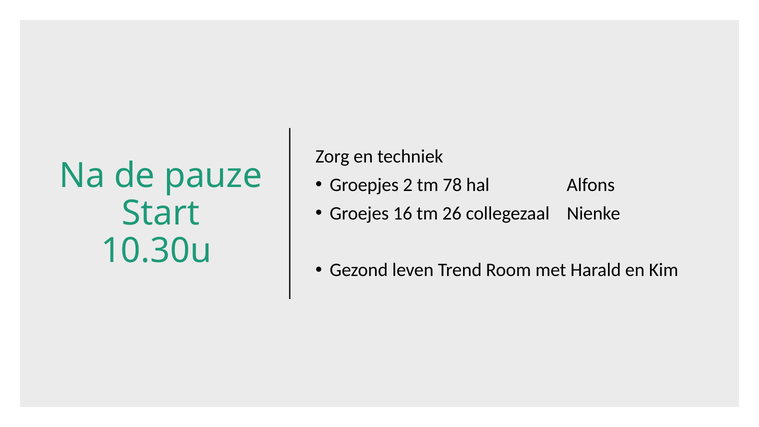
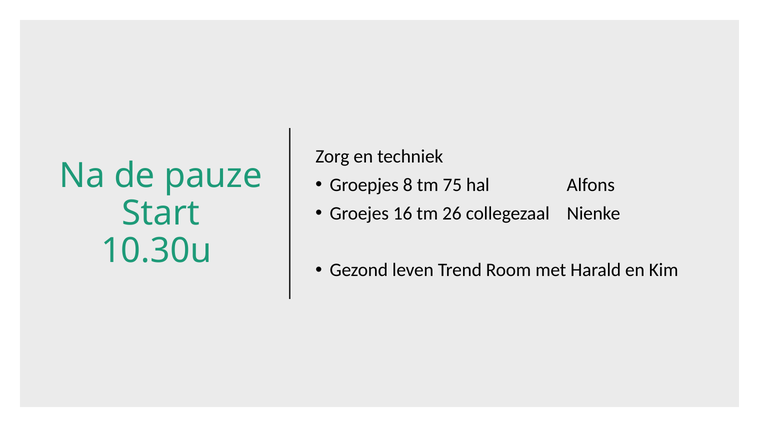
2: 2 -> 8 (408, 185)
78: 78 -> 75 (452, 185)
